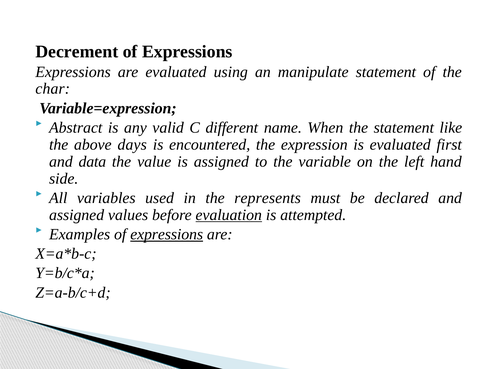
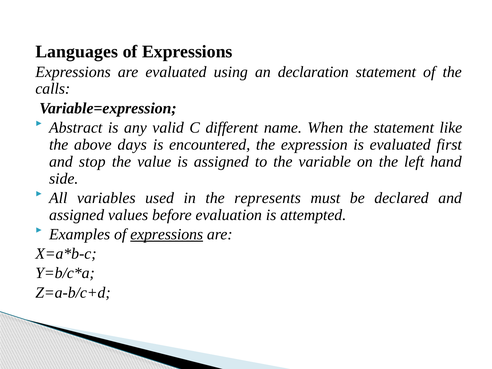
Decrement: Decrement -> Languages (77, 52)
manipulate: manipulate -> declaration (313, 72)
char: char -> calls (53, 89)
data: data -> stop (92, 162)
evaluation underline: present -> none (229, 215)
